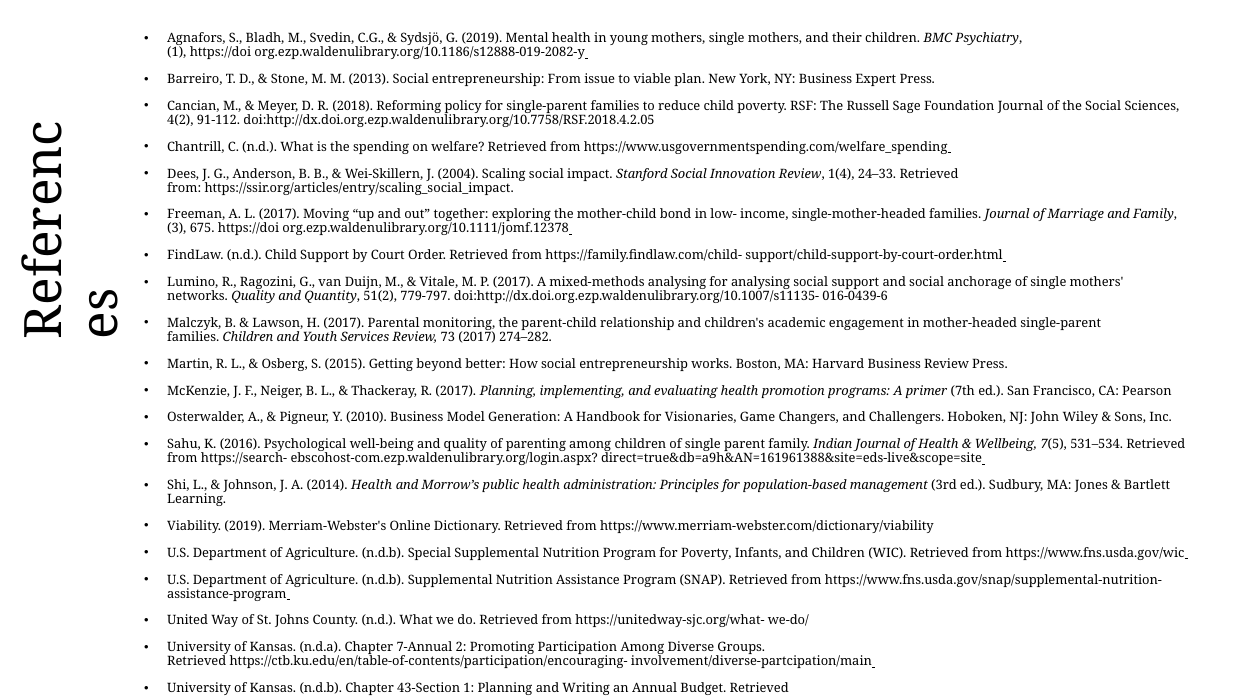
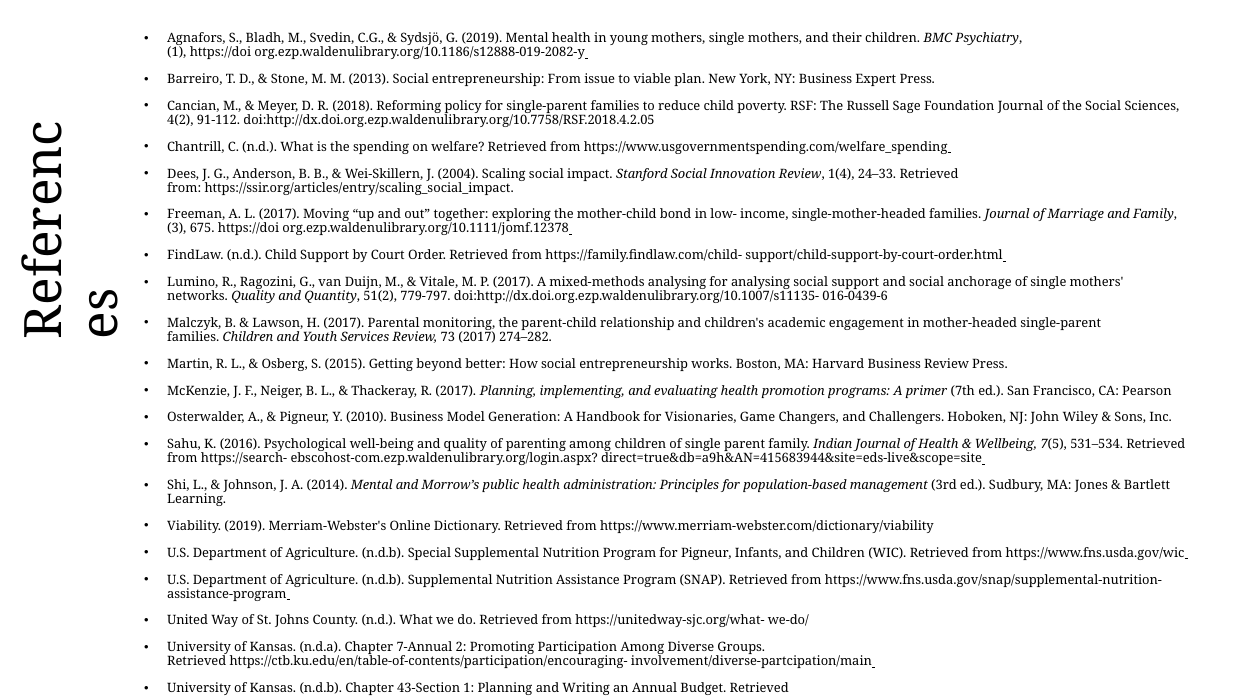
direct=true&db=a9h&AN=161961388&site=eds-live&scope=site: direct=true&db=a9h&AN=161961388&site=eds-live&scope=site -> direct=true&db=a9h&AN=415683944&site=eds-live&scope=site (791, 459)
2014 Health: Health -> Mental (372, 486)
for Poverty: Poverty -> Pigneur (706, 553)
